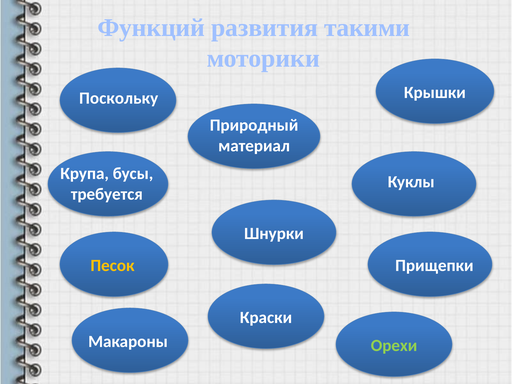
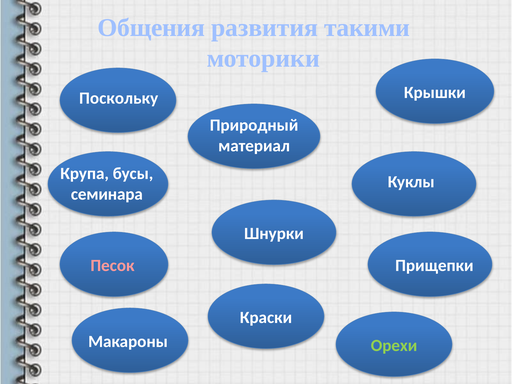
Функций: Функций -> Общения (151, 28)
требуется: требуется -> семинара (107, 194)
Песок colour: yellow -> pink (112, 266)
